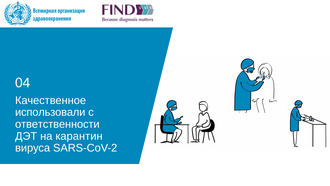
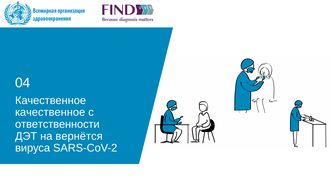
использовали: использовали -> качественное (50, 112)
карантин: карантин -> вернётся (79, 136)
